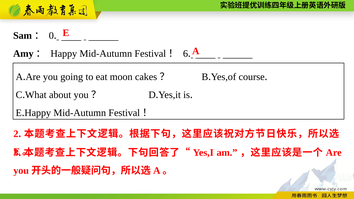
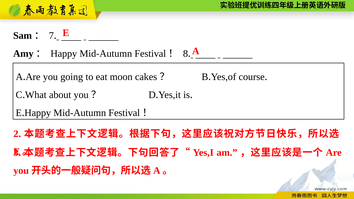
0: 0 -> 7 (51, 36)
6: 6 -> 8 (186, 54)
